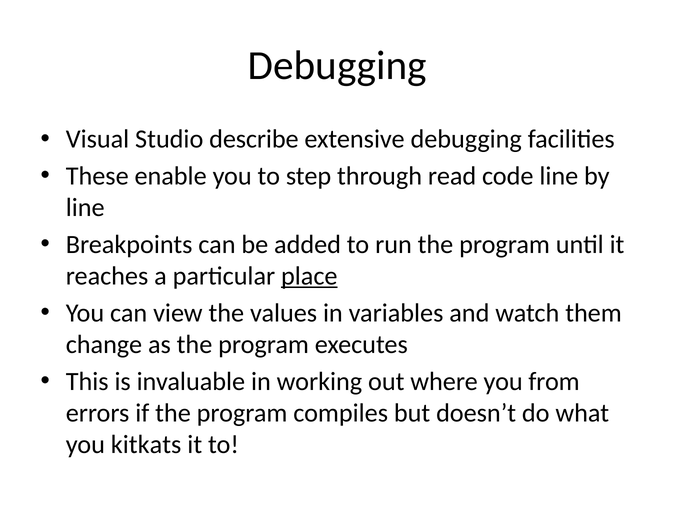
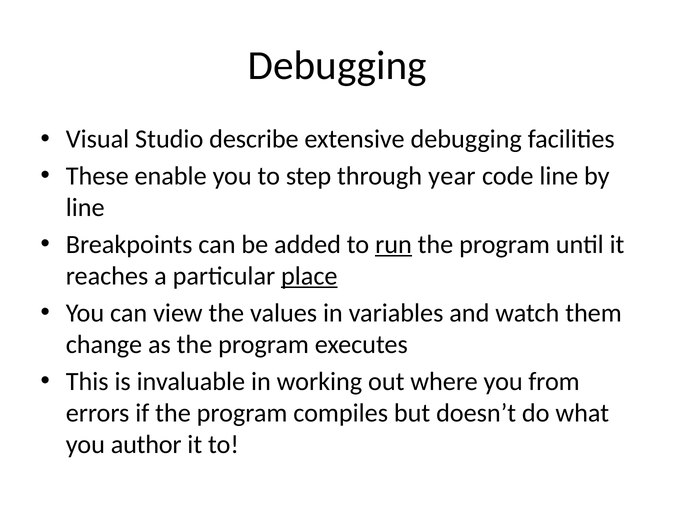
read: read -> year (452, 176)
run underline: none -> present (393, 244)
kitkats: kitkats -> author (146, 444)
